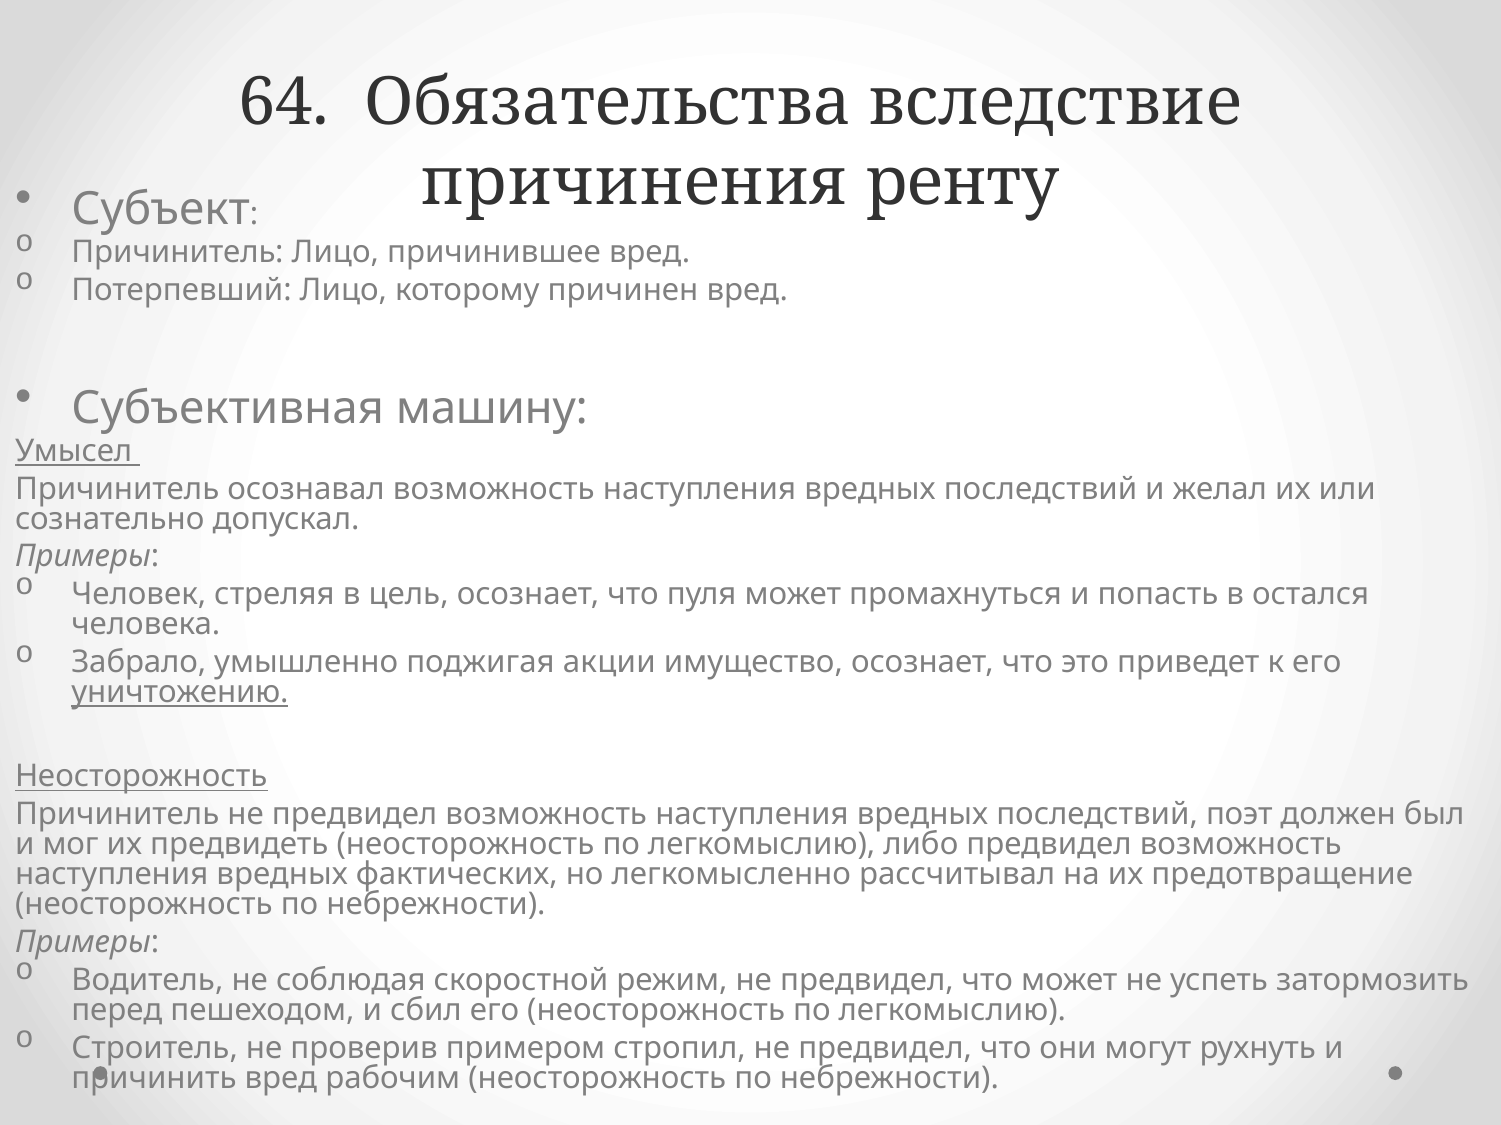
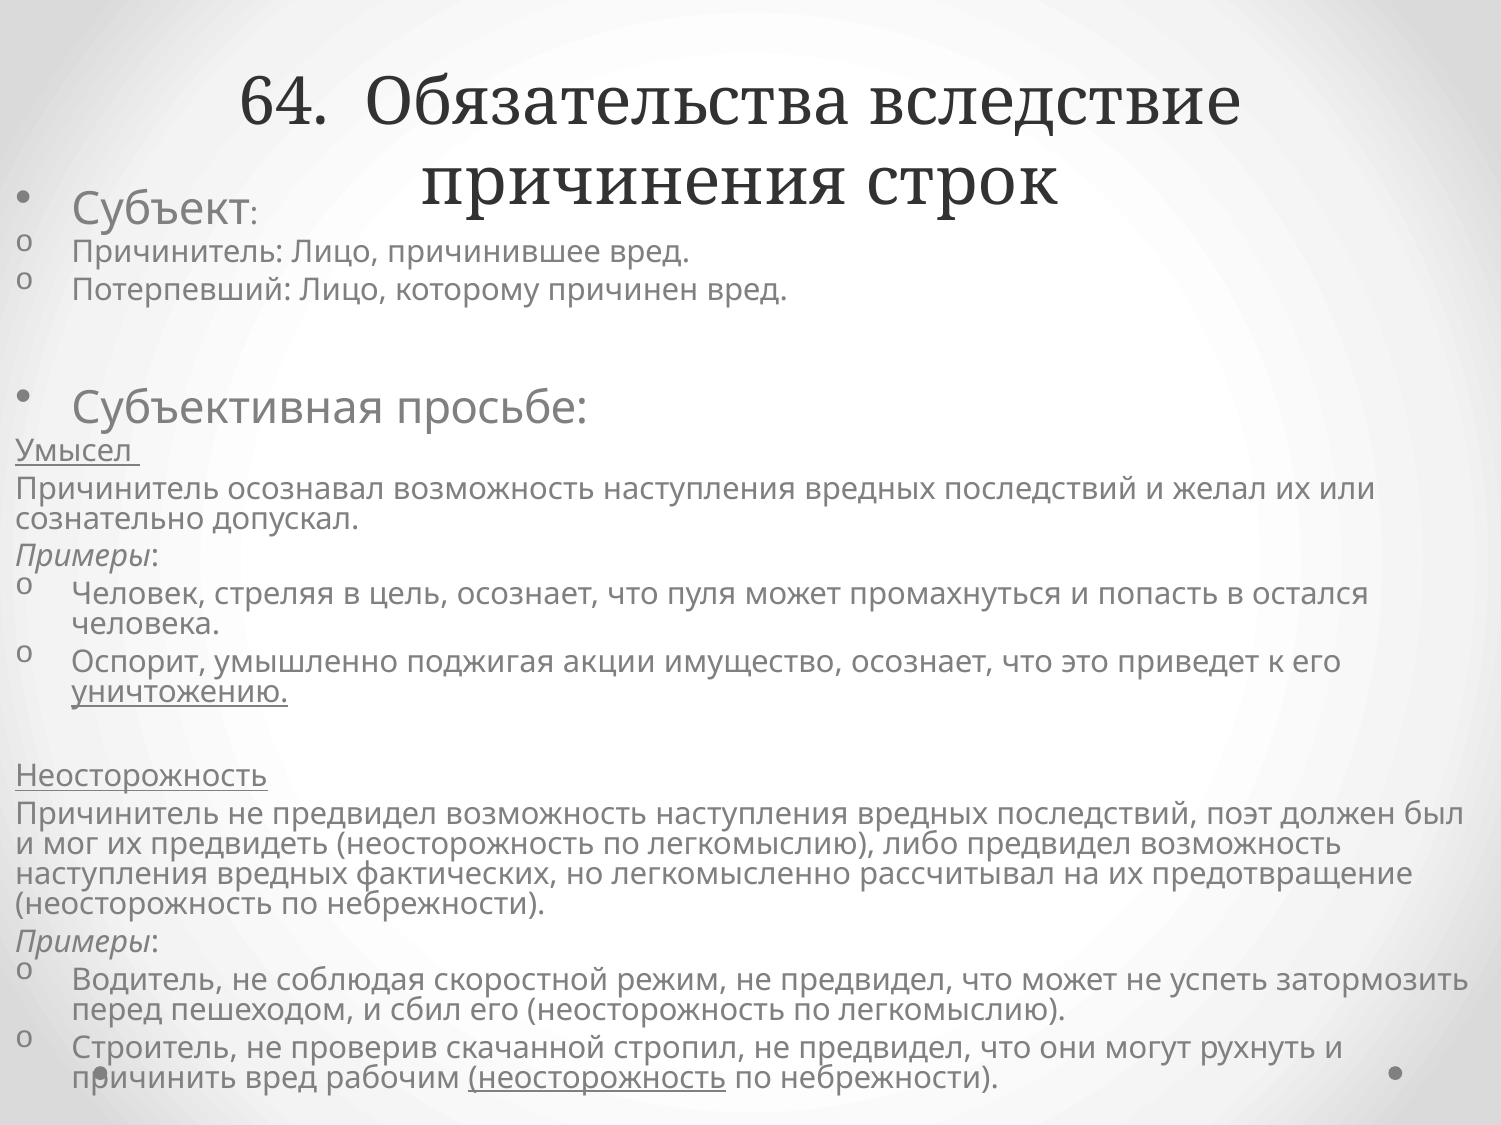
ренту: ренту -> строк (962, 182)
машину: машину -> просьбе (492, 408)
Забрало: Забрало -> Оспорит (139, 663)
примером: примером -> скачанной (526, 1049)
неосторожность underline: none -> present (597, 1079)
